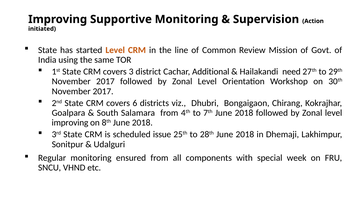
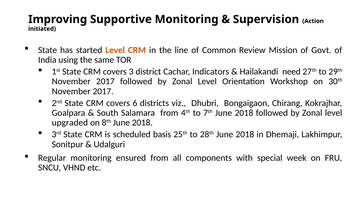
Additional: Additional -> Indicators (211, 72)
improving: improving -> upgraded (70, 123)
issue: issue -> basis (162, 134)
